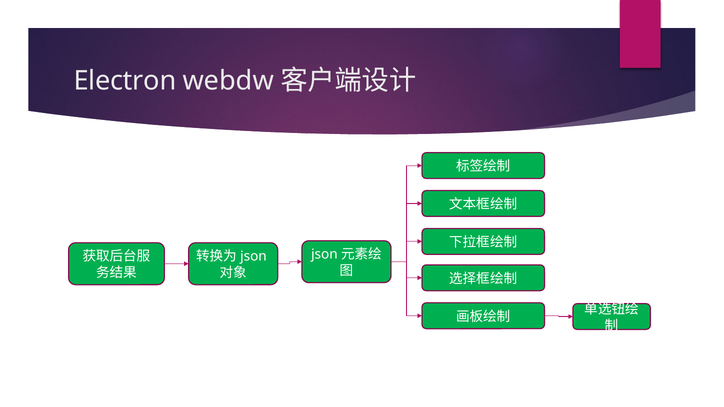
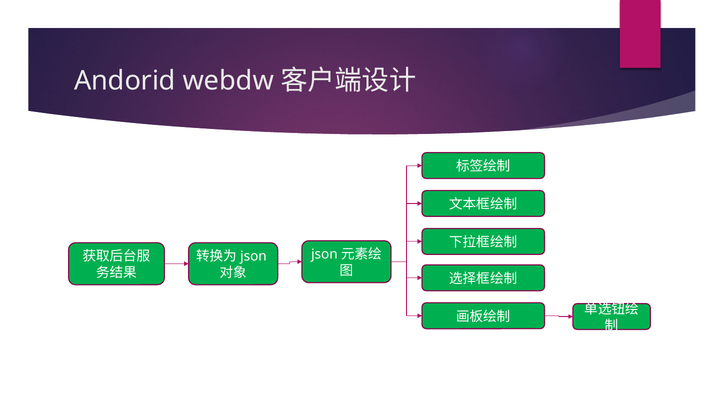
Electron: Electron -> Andorid (125, 81)
